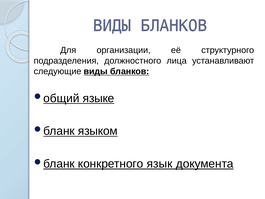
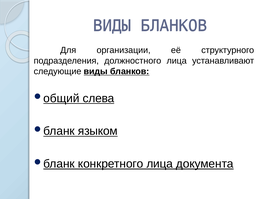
языке: языке -> слева (99, 98)
конкретного язык: язык -> лица (160, 164)
